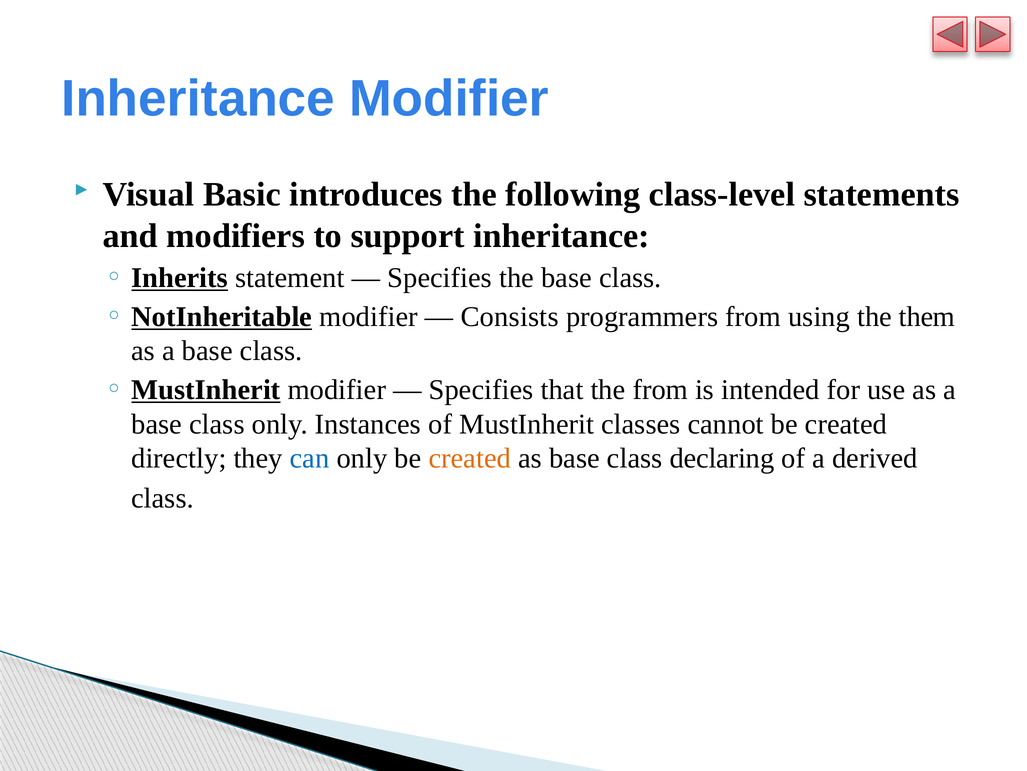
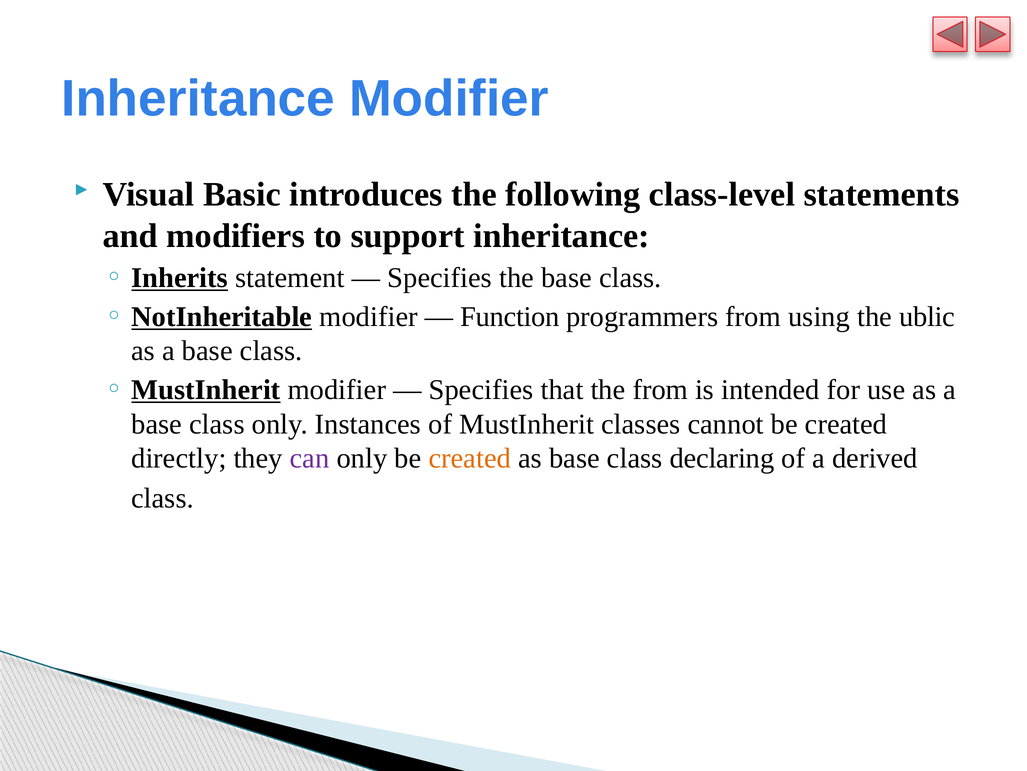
Consists: Consists -> Function (510, 316)
them: them -> ublic (927, 316)
can colour: blue -> purple (310, 458)
